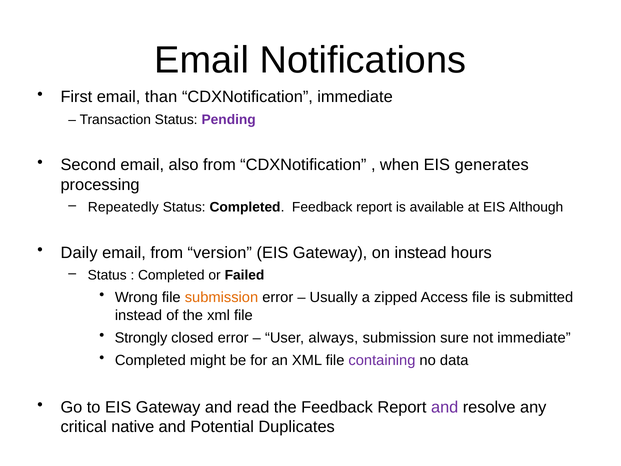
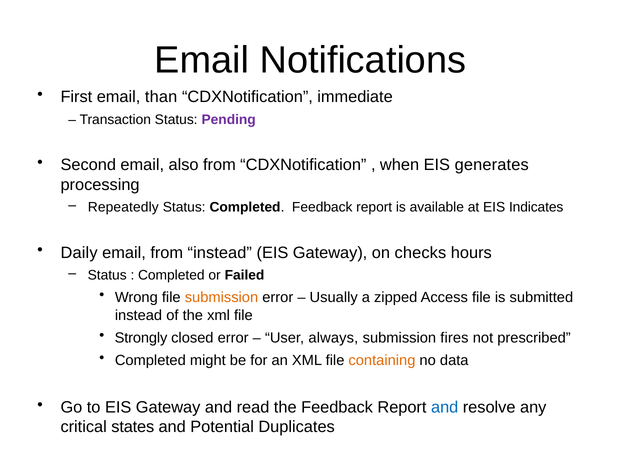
Although: Although -> Indicates (536, 207)
from version: version -> instead (220, 252)
on instead: instead -> checks (420, 252)
sure: sure -> fires (454, 338)
not immediate: immediate -> prescribed (534, 338)
containing colour: purple -> orange (382, 360)
and colour: purple -> blue (445, 407)
native: native -> states (133, 427)
